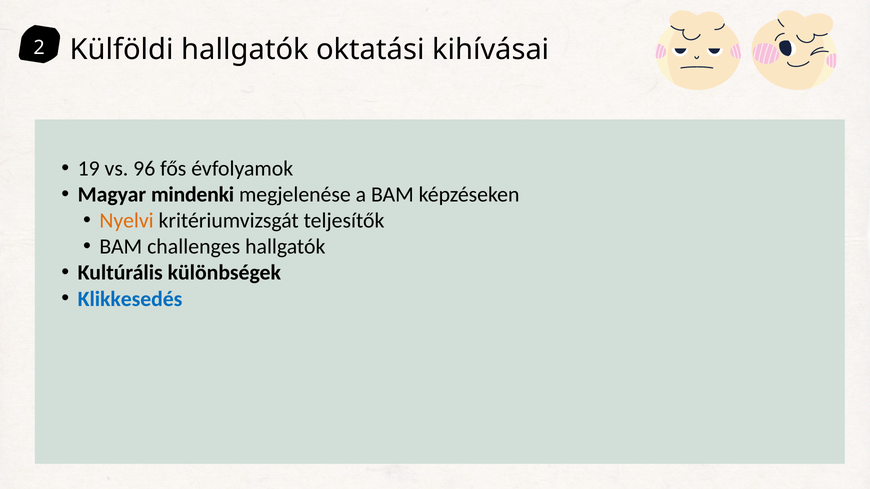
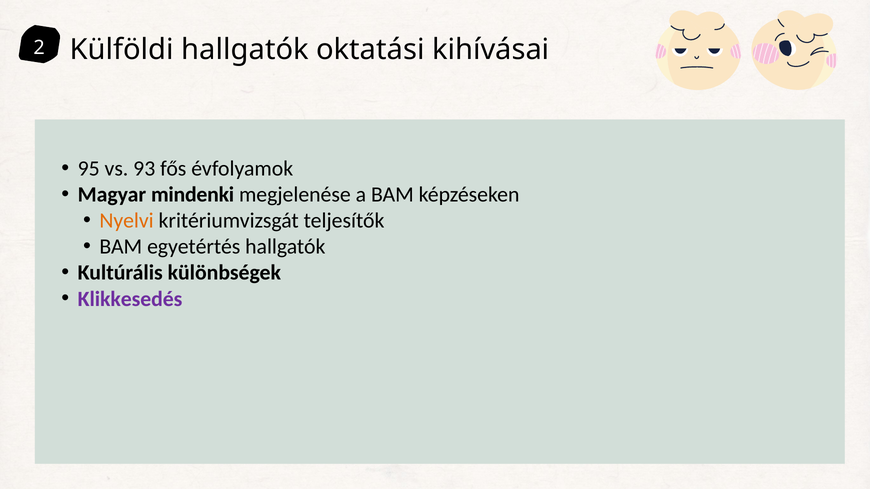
19: 19 -> 95 (89, 169)
96: 96 -> 93 (144, 169)
challenges: challenges -> egyetértés (194, 247)
Klikkesedés colour: blue -> purple (130, 299)
